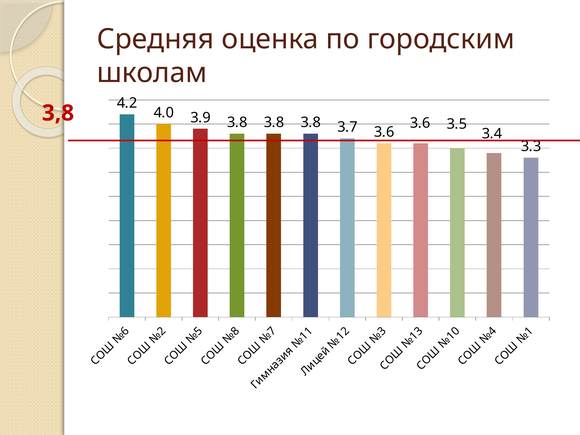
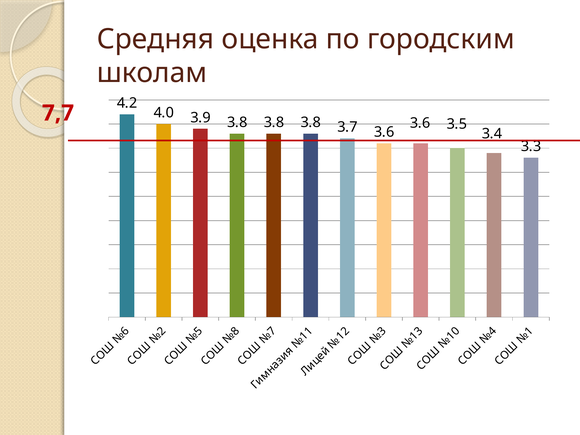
3,8: 3,8 -> 7,7 (58, 113)
